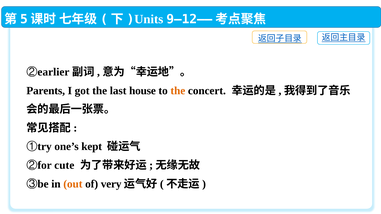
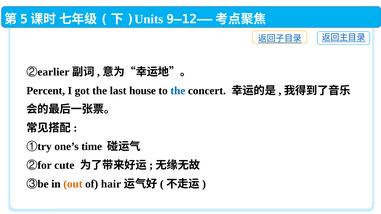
Parents: Parents -> Percent (46, 91)
the colour: orange -> blue (178, 91)
kept: kept -> time (92, 147)
very: very -> hair (111, 184)
